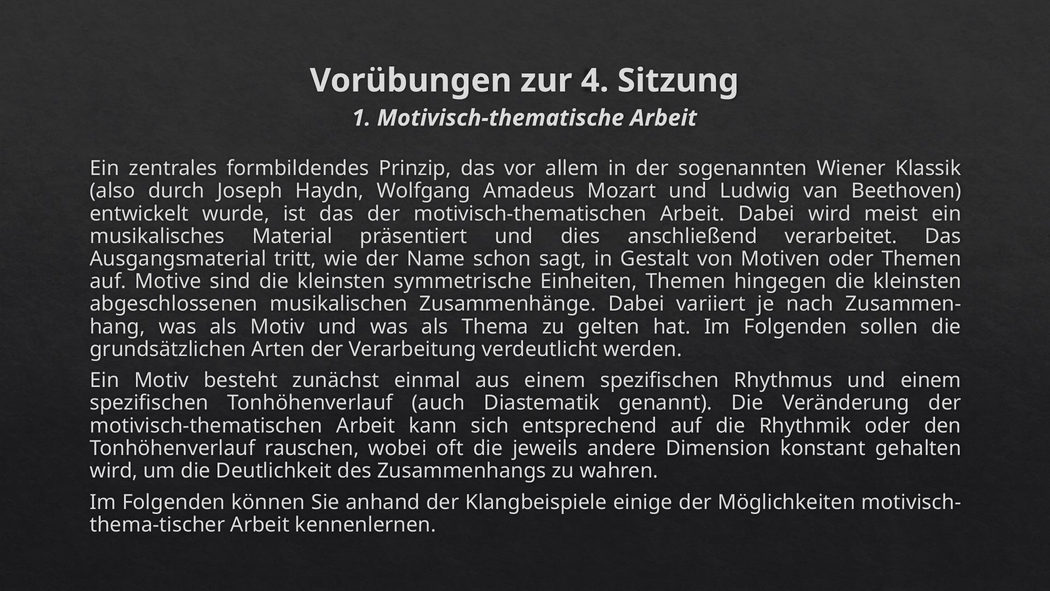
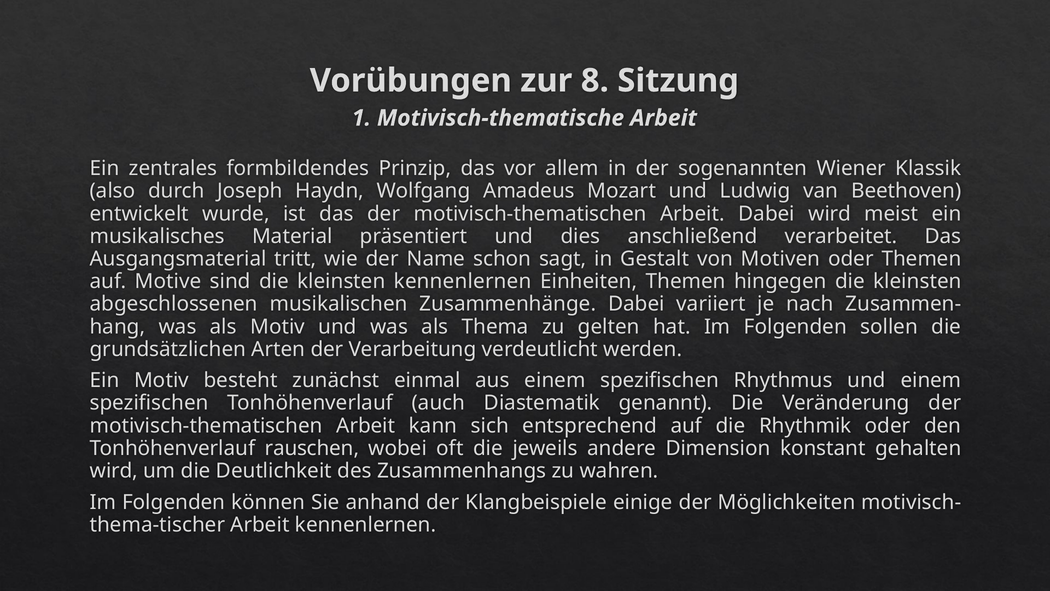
4: 4 -> 8 (595, 81)
kleinsten symmetrische: symmetrische -> kennenlernen (463, 281)
